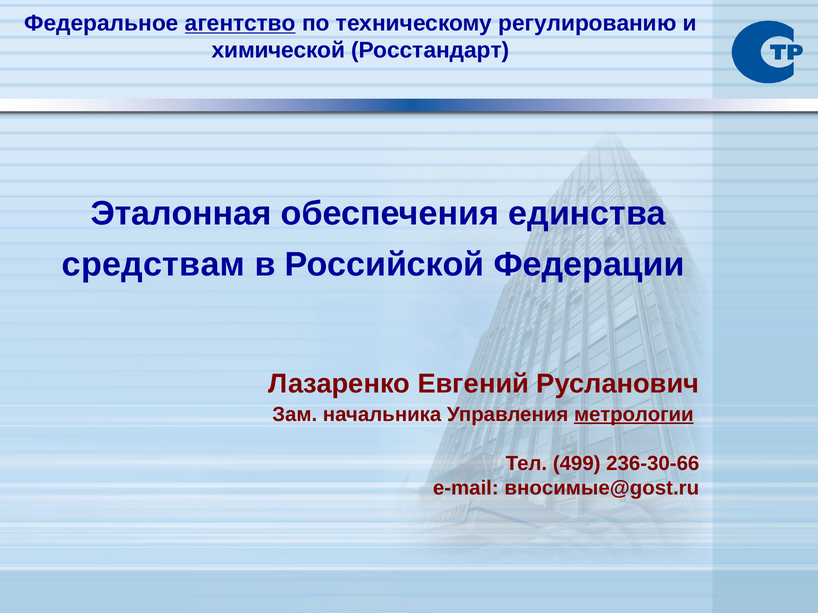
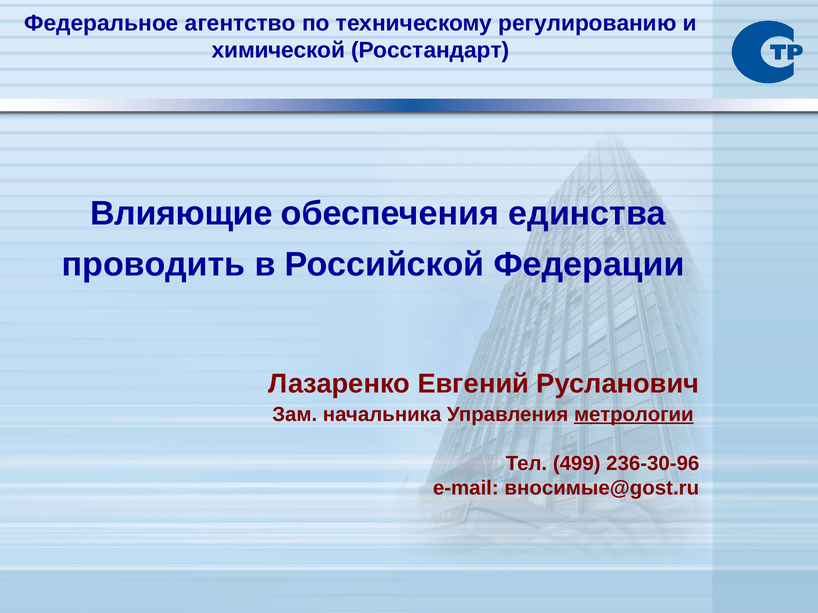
агентство underline: present -> none (240, 23)
Эталонная: Эталонная -> Влияющие (181, 214)
средствам: средствам -> проводить (154, 265)
236-30-66: 236-30-66 -> 236-30-96 (653, 464)
